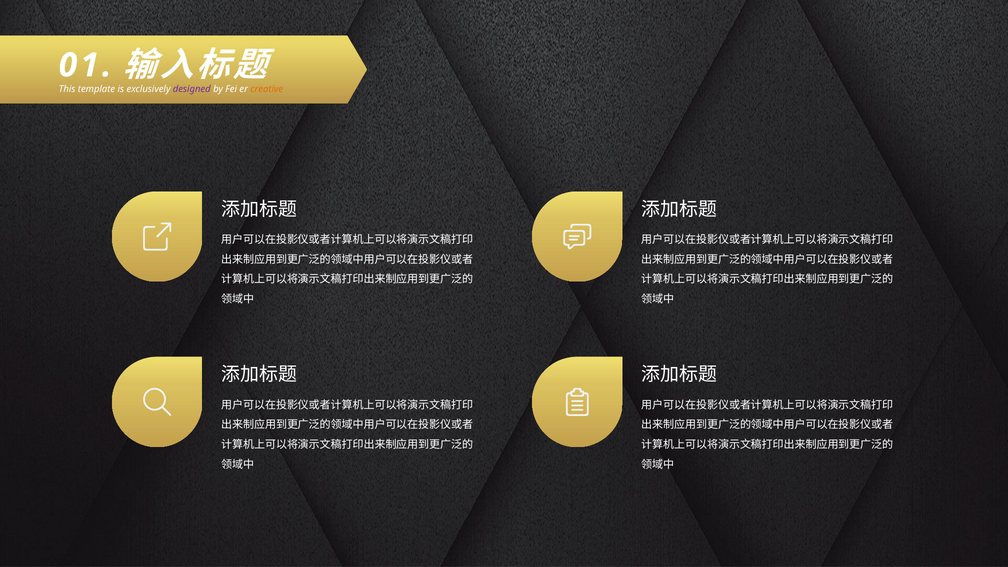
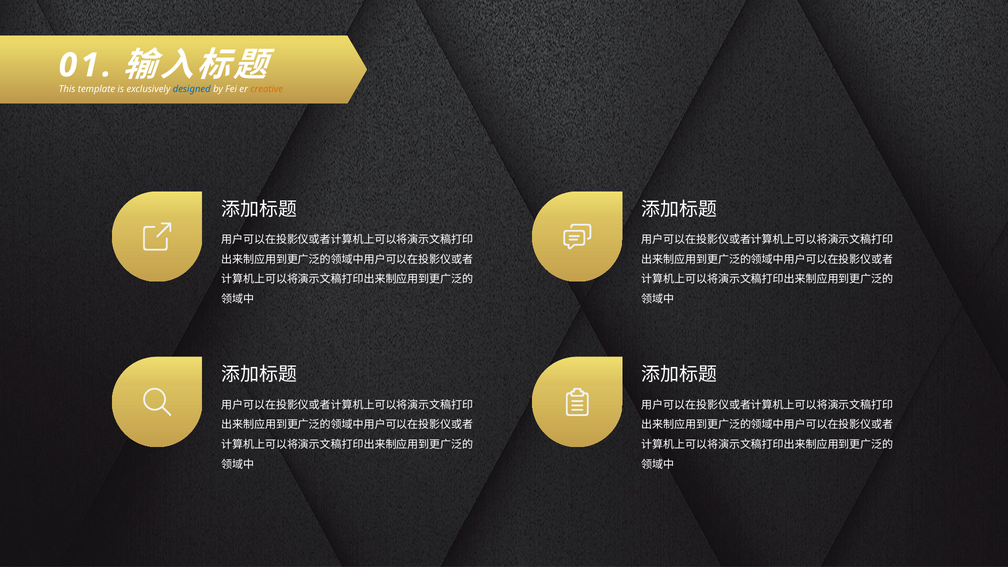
designed colour: purple -> blue (192, 89)
